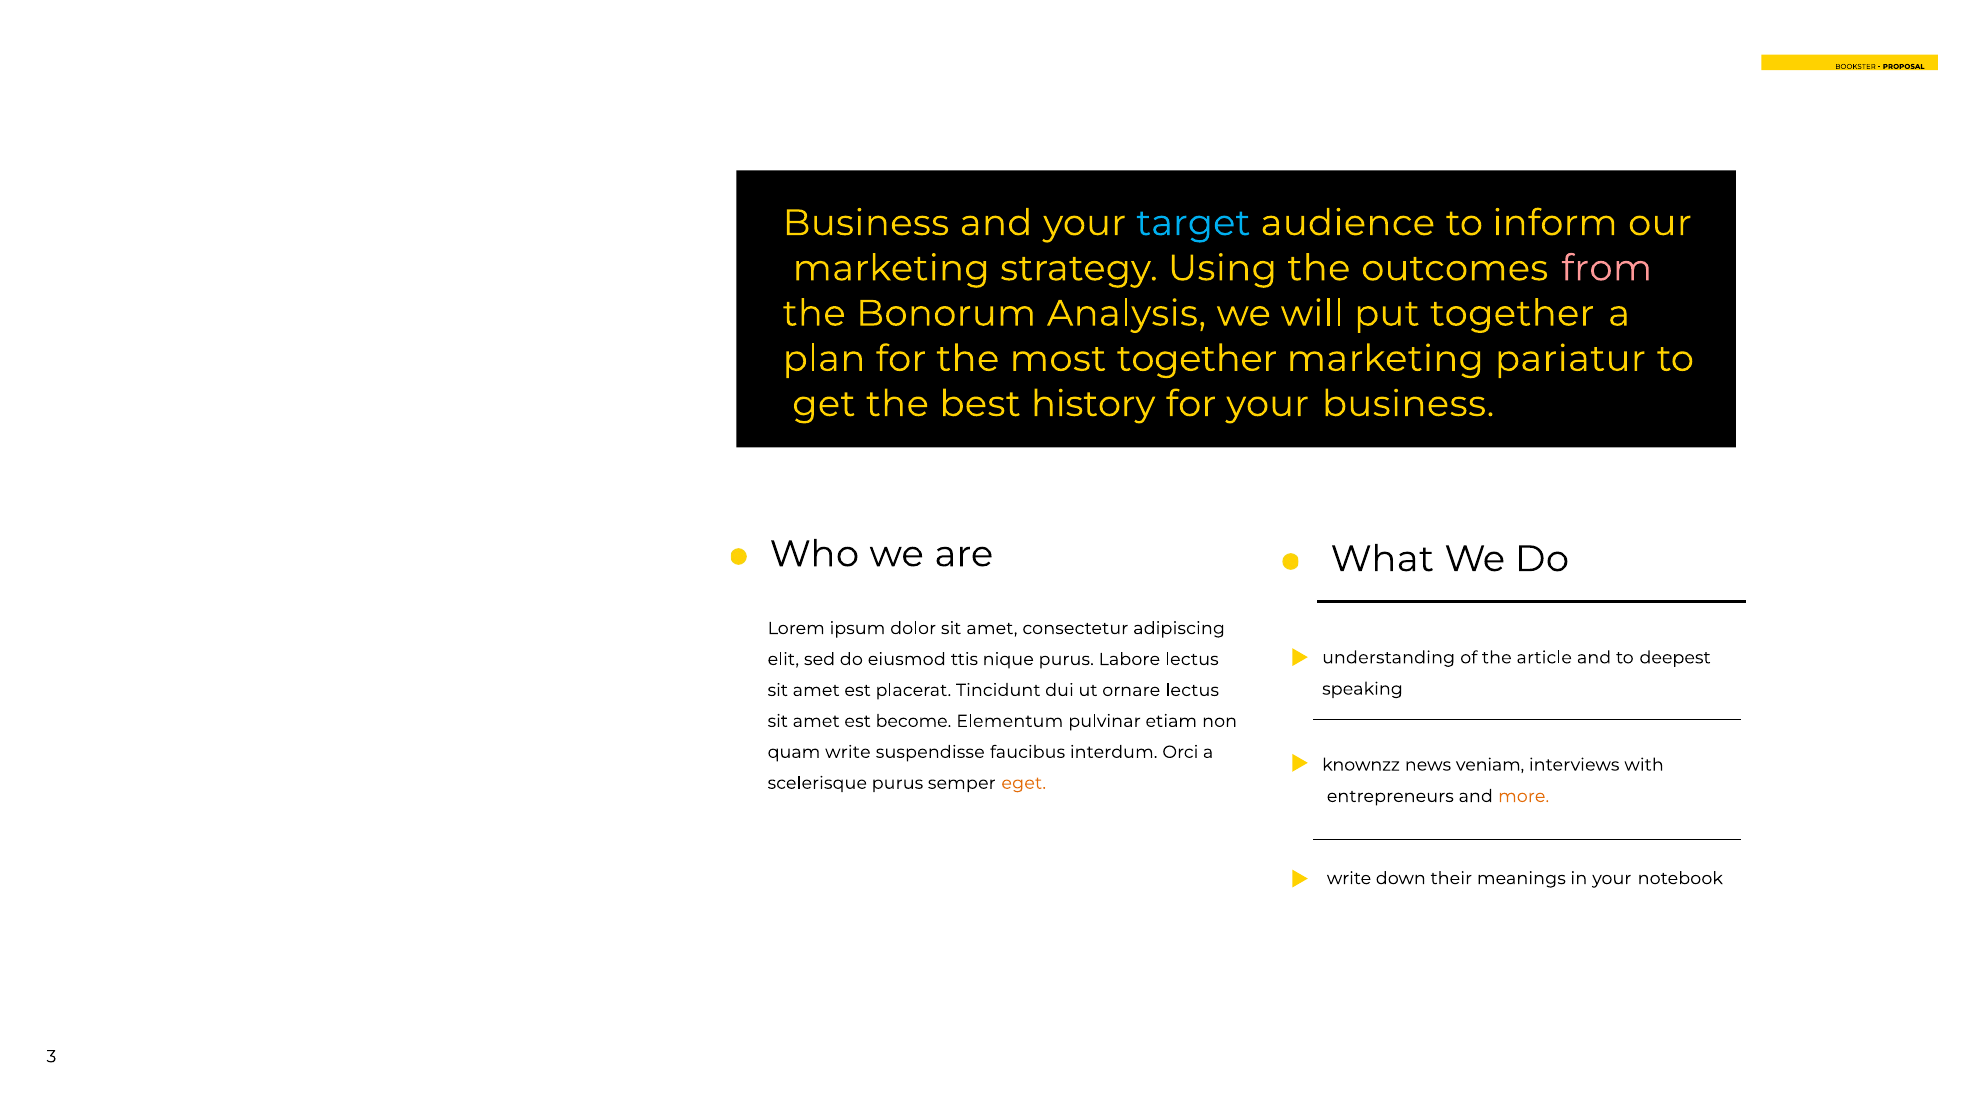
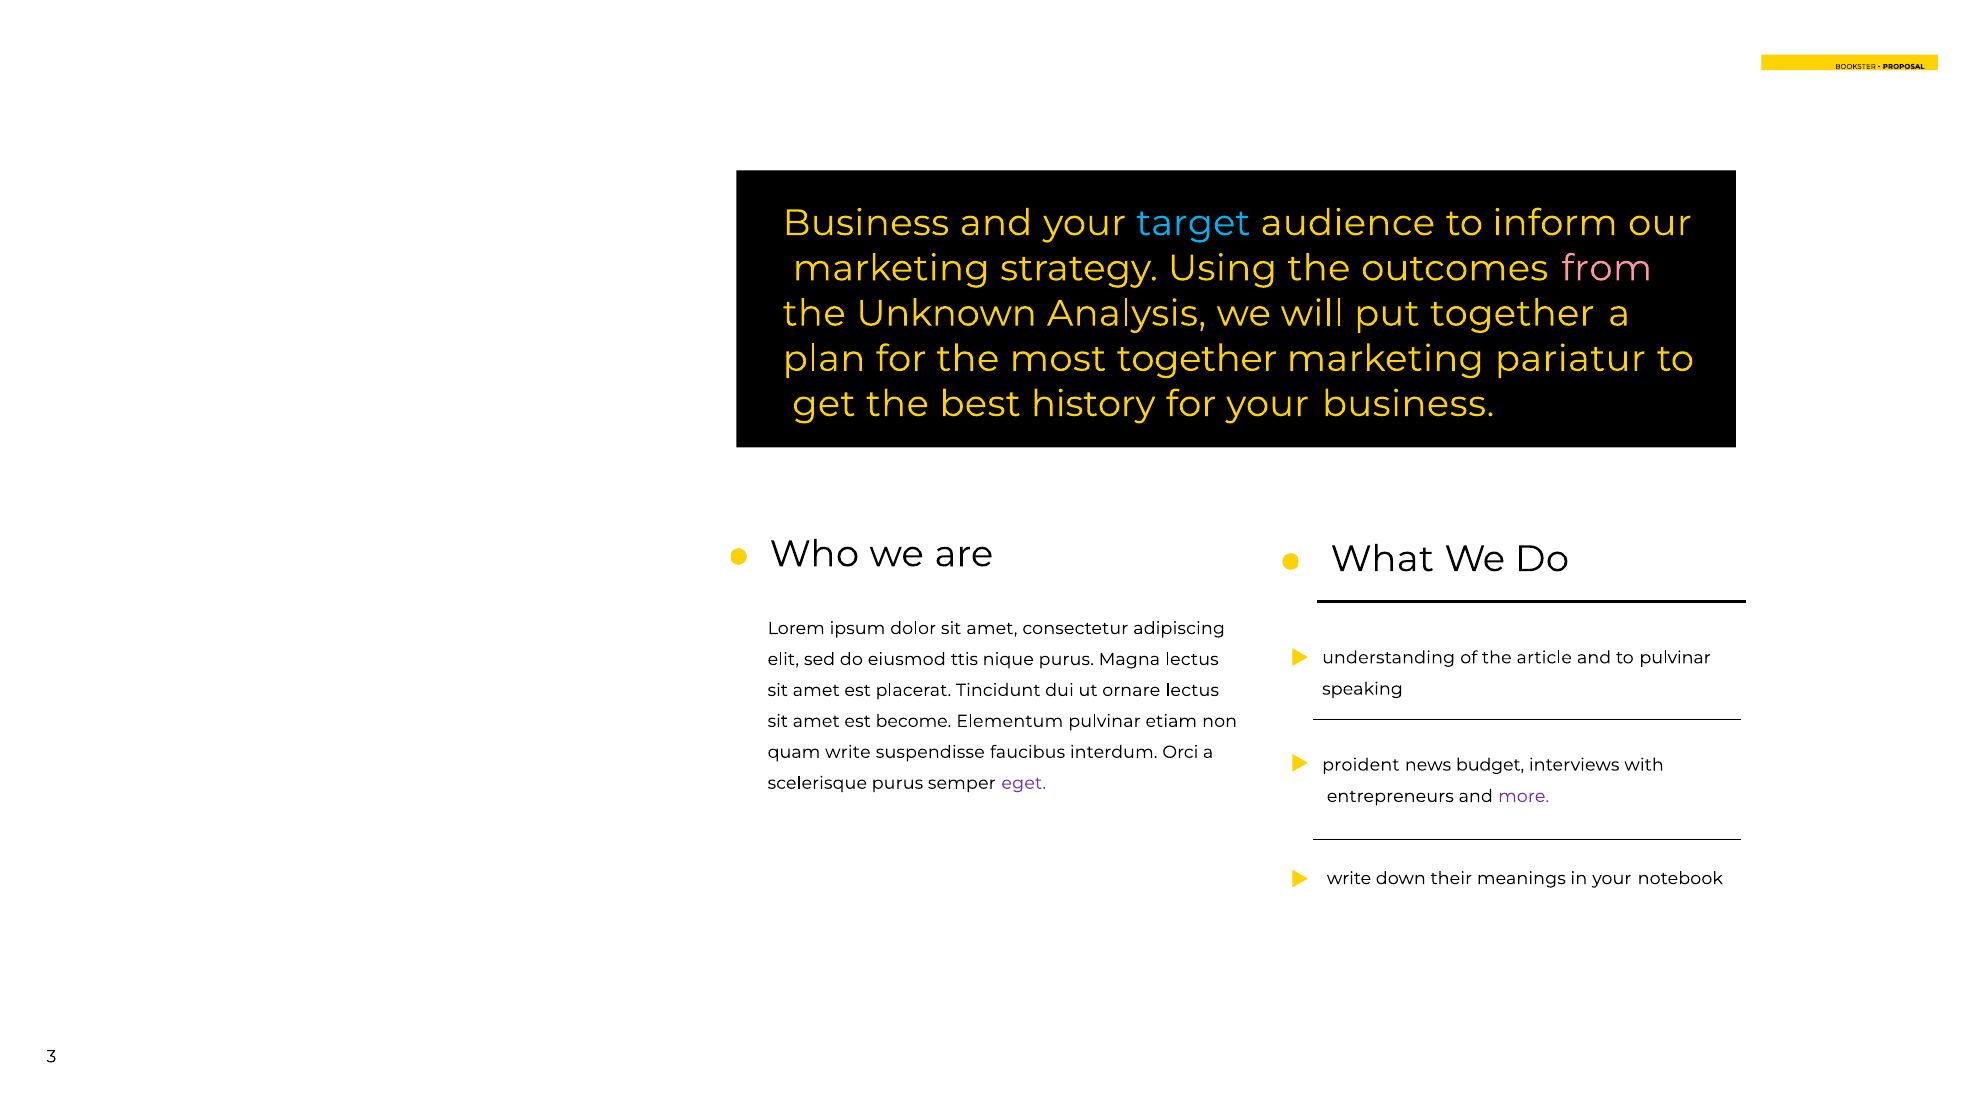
Bonorum: Bonorum -> Unknown (947, 314)
to deepest: deepest -> pulvinar (1675, 658)
Labore: Labore -> Magna (1129, 659)
knownzz: knownzz -> proident (1361, 765)
veniam: veniam -> budget (1490, 765)
eget colour: orange -> purple (1024, 783)
more colour: orange -> purple (1524, 796)
